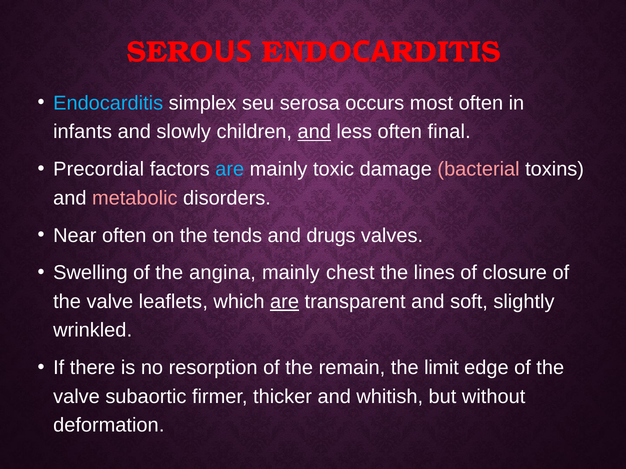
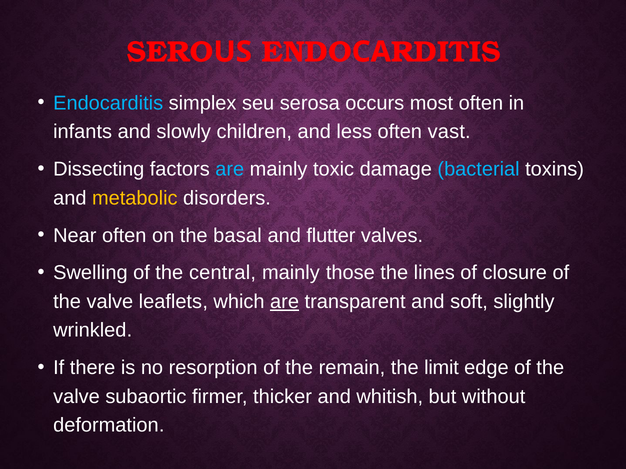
and underline: present -> none (314, 132)
final: final -> vast (449, 132)
Precordial: Precordial -> Dissecting (99, 169)
bacterial colour: pink -> light blue (479, 169)
metabolic colour: pink -> yellow (135, 198)
tends: tends -> basal (237, 236)
drugs: drugs -> flutter (331, 236)
angina: angina -> central (223, 273)
chest: chest -> those (350, 273)
